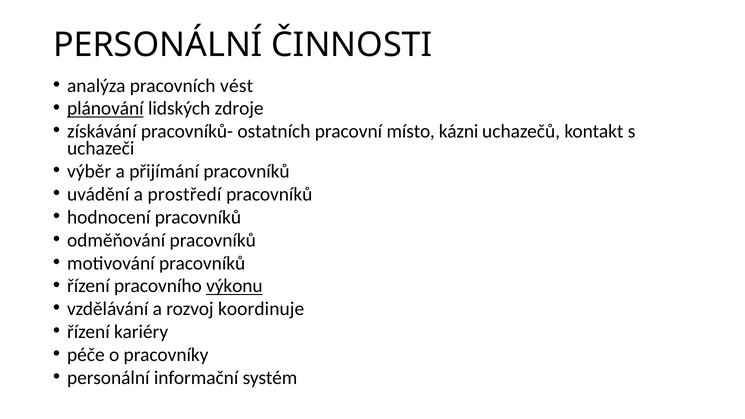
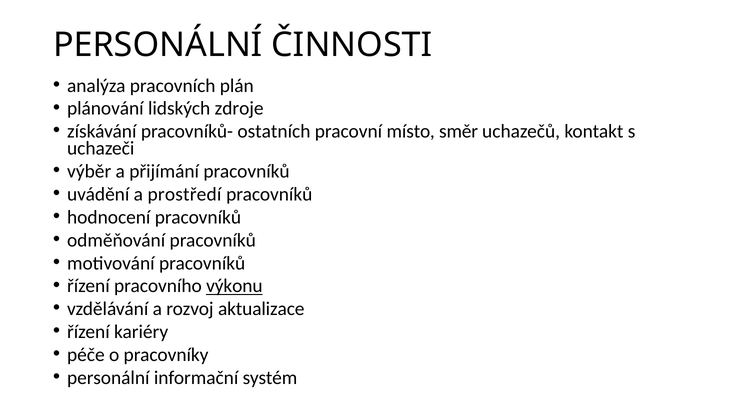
vést: vést -> plán (237, 86)
plánování underline: present -> none (105, 109)
kázni: kázni -> směr (459, 132)
koordinuje: koordinuje -> aktualizace (261, 309)
